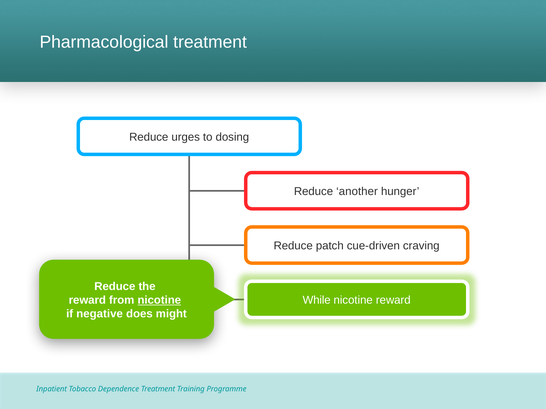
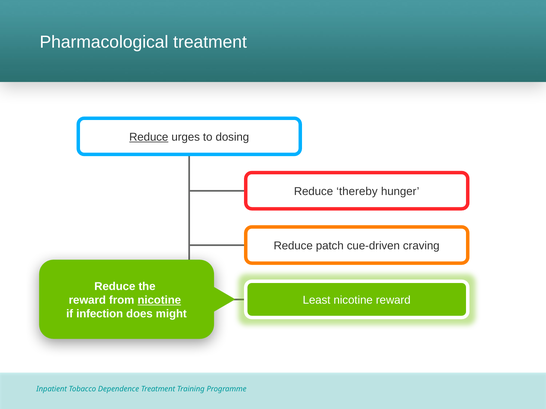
Reduce underline: none -> present (149, 137)
another: another -> thereby (357, 192)
While: While -> Least (317, 301)
negative: negative -> infection (100, 314)
